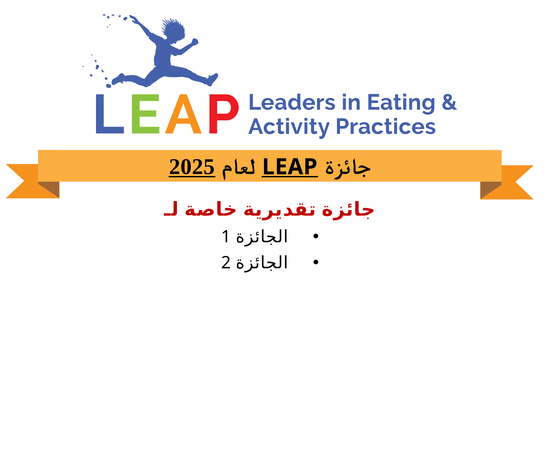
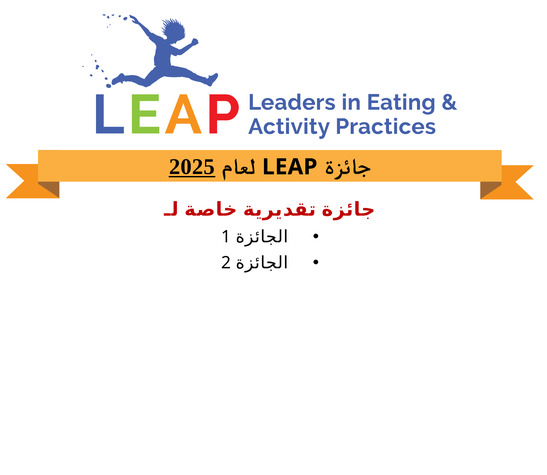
LEAP underline: present -> none (290, 167)
